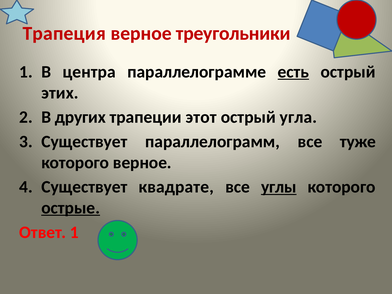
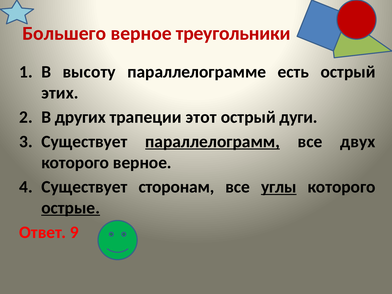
Трапеция: Трапеция -> Большего (64, 34)
центра: центра -> высоту (89, 72)
есть underline: present -> none (293, 72)
угла: угла -> дуги (298, 117)
параллелограмм underline: none -> present (213, 142)
туже: туже -> двух (358, 142)
квадрате: квадрате -> сторонам (176, 187)
Ответ 1: 1 -> 9 (74, 232)
